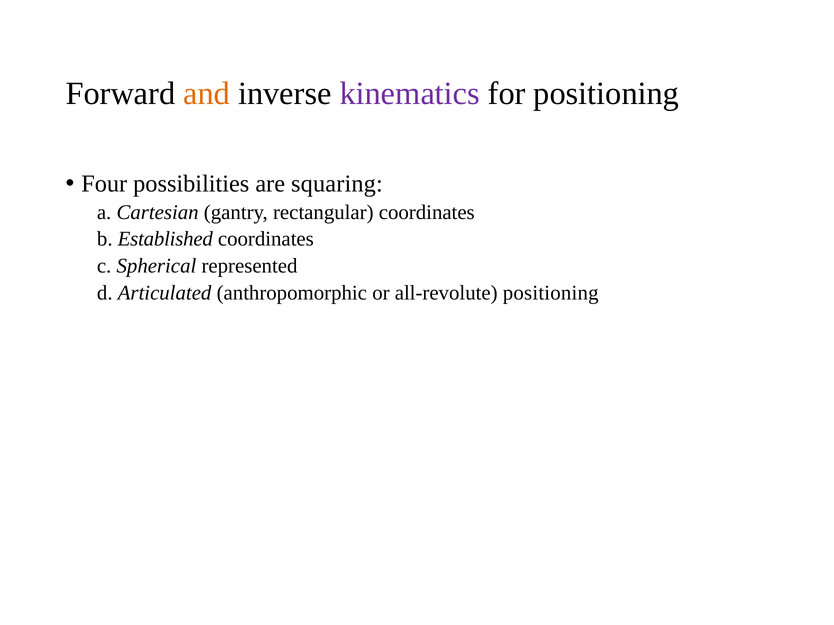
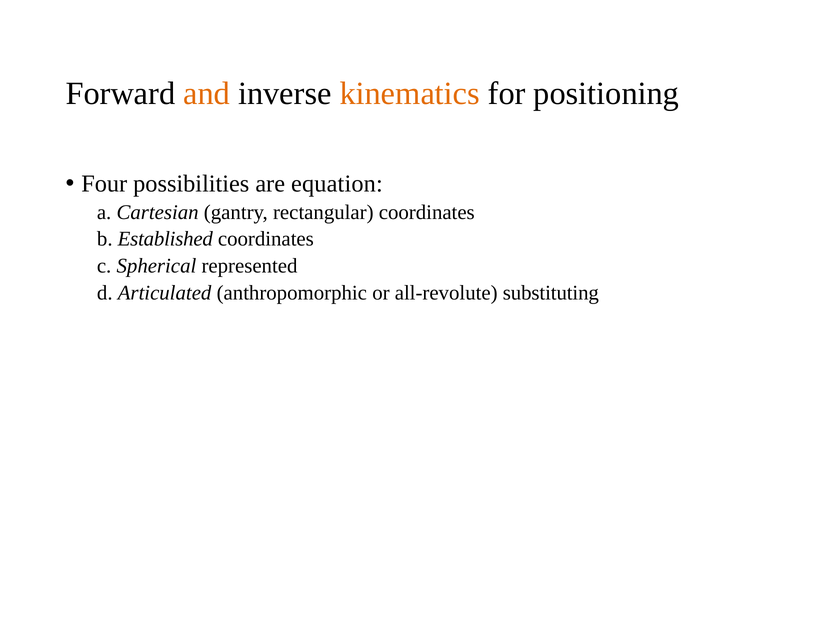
kinematics colour: purple -> orange (410, 94)
squaring: squaring -> equation (337, 184)
all-revolute positioning: positioning -> substituting (551, 293)
